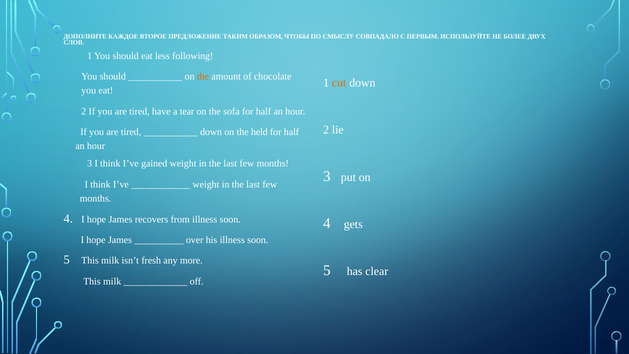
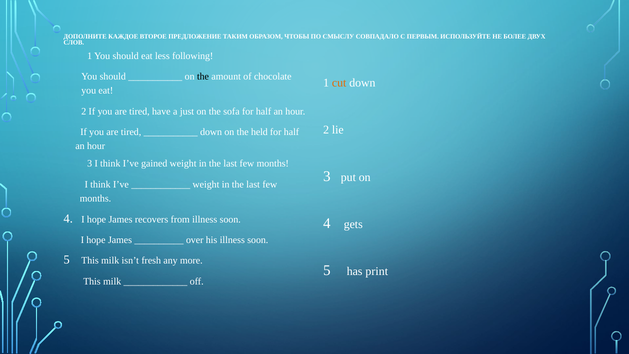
the colour: orange -> black (203, 76)
tear: tear -> just (187, 111)
clear: clear -> print (377, 271)
